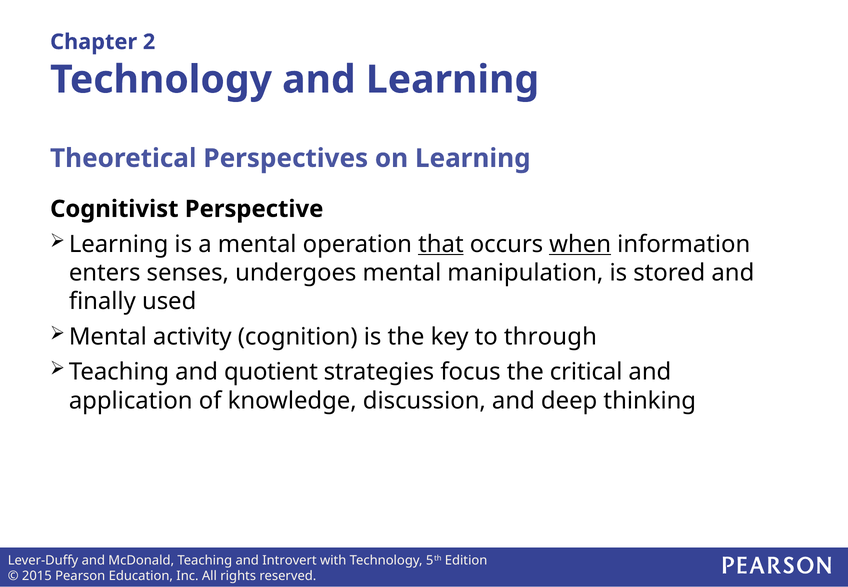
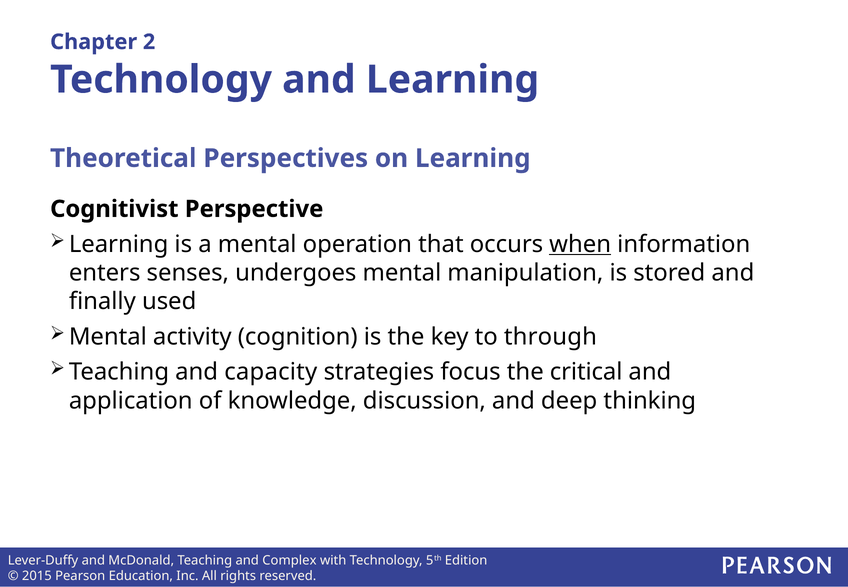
that underline: present -> none (441, 244)
quotient: quotient -> capacity (271, 372)
Introvert: Introvert -> Complex (289, 560)
